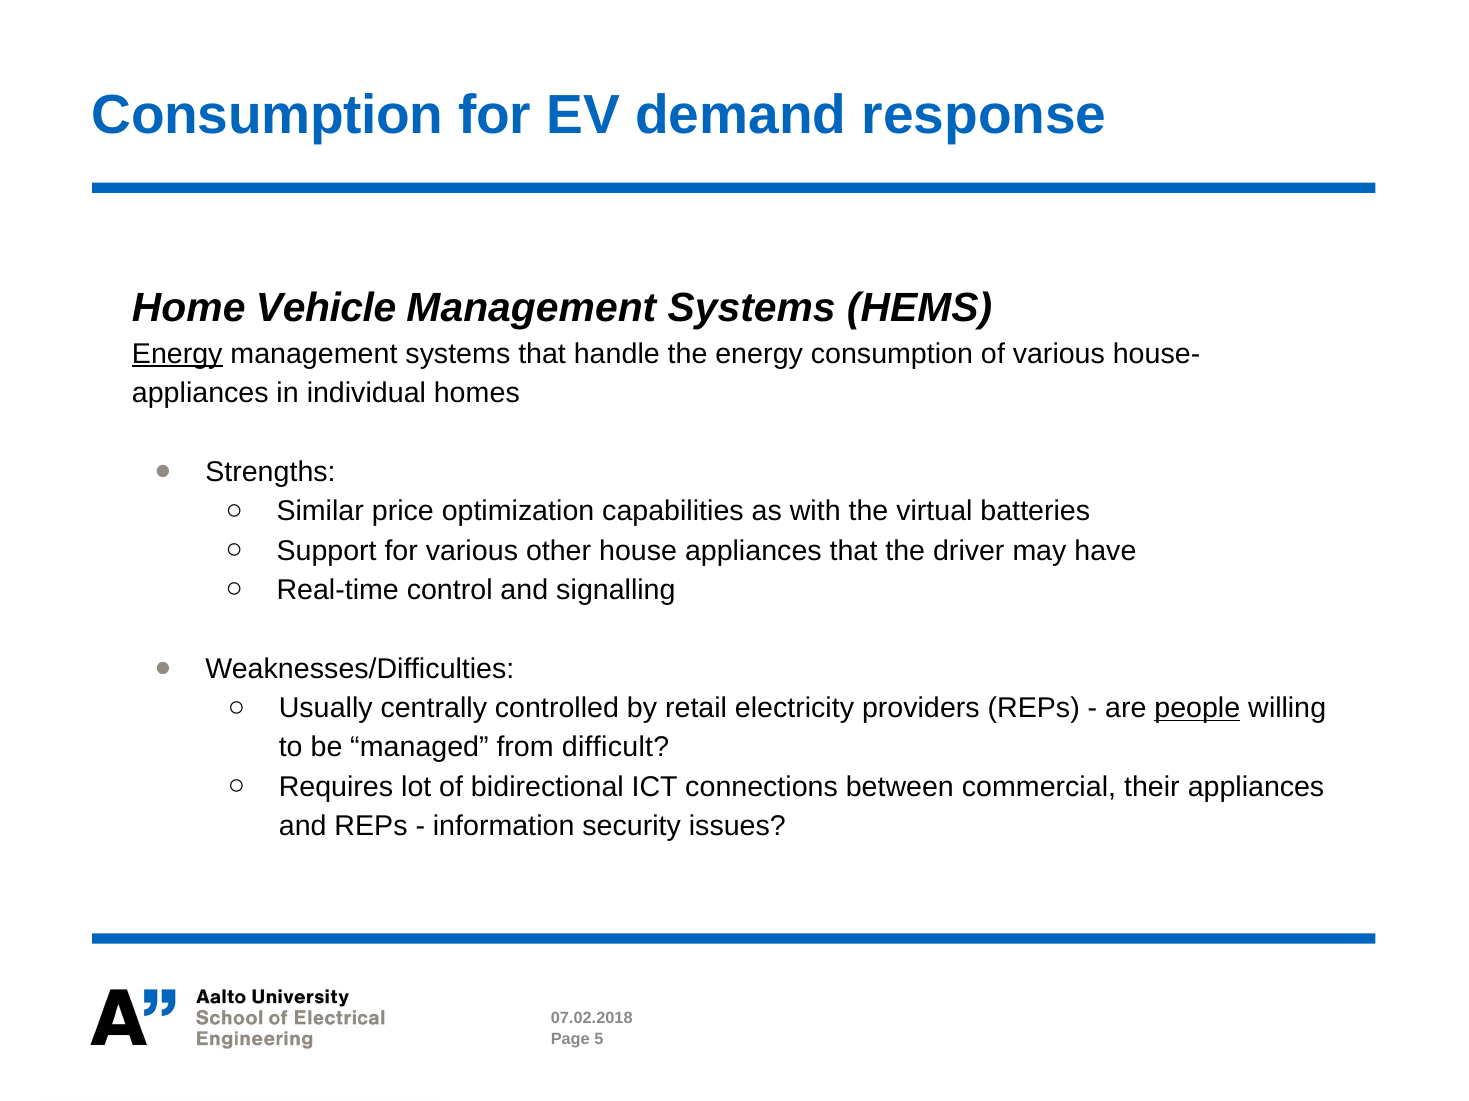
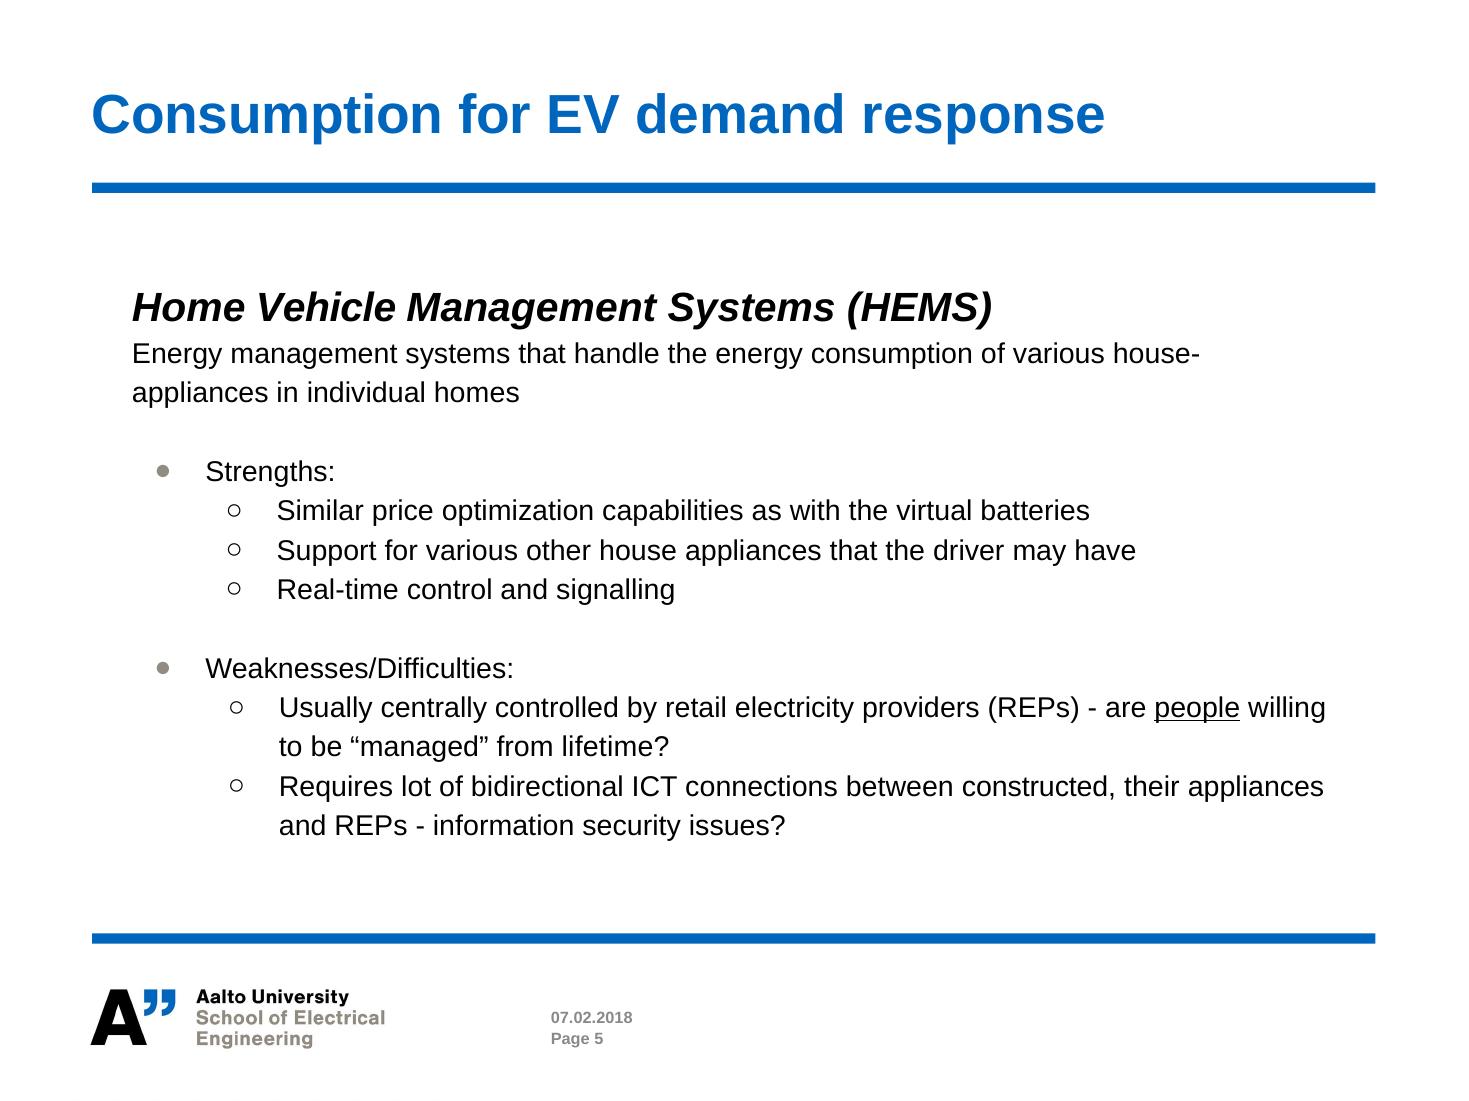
Energy underline: present -> none (177, 354)
difficult: difficult -> lifetime (616, 748)
commercial: commercial -> constructed (1039, 787)
